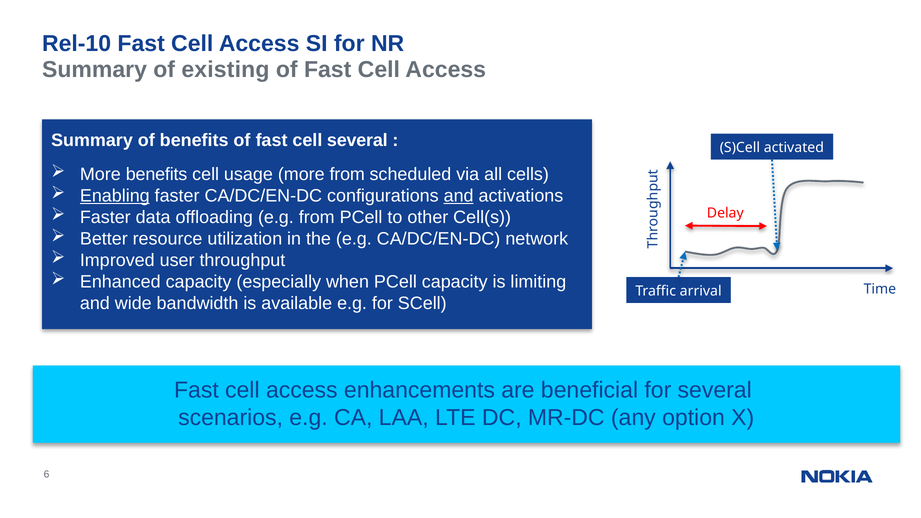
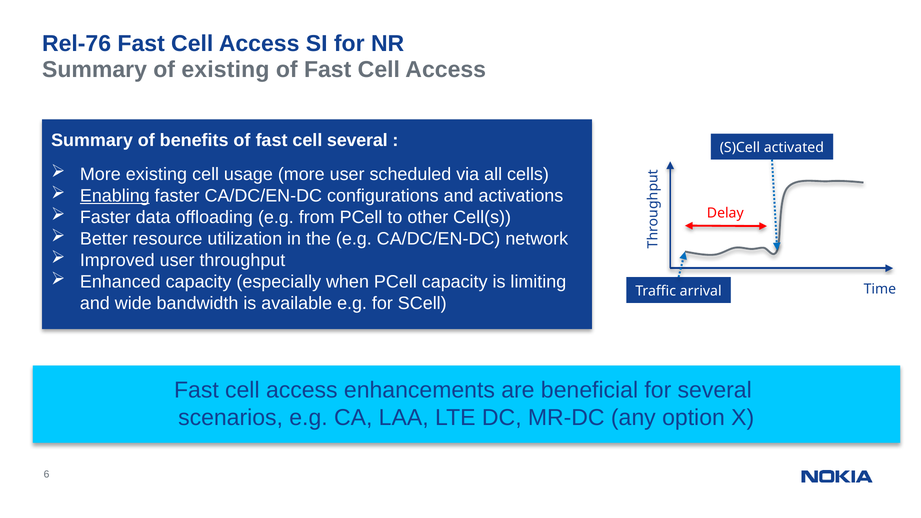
Rel-10: Rel-10 -> Rel-76 (77, 44)
More benefits: benefits -> existing (156, 174)
more from: from -> user (347, 174)
and underline: present -> none (459, 196)
